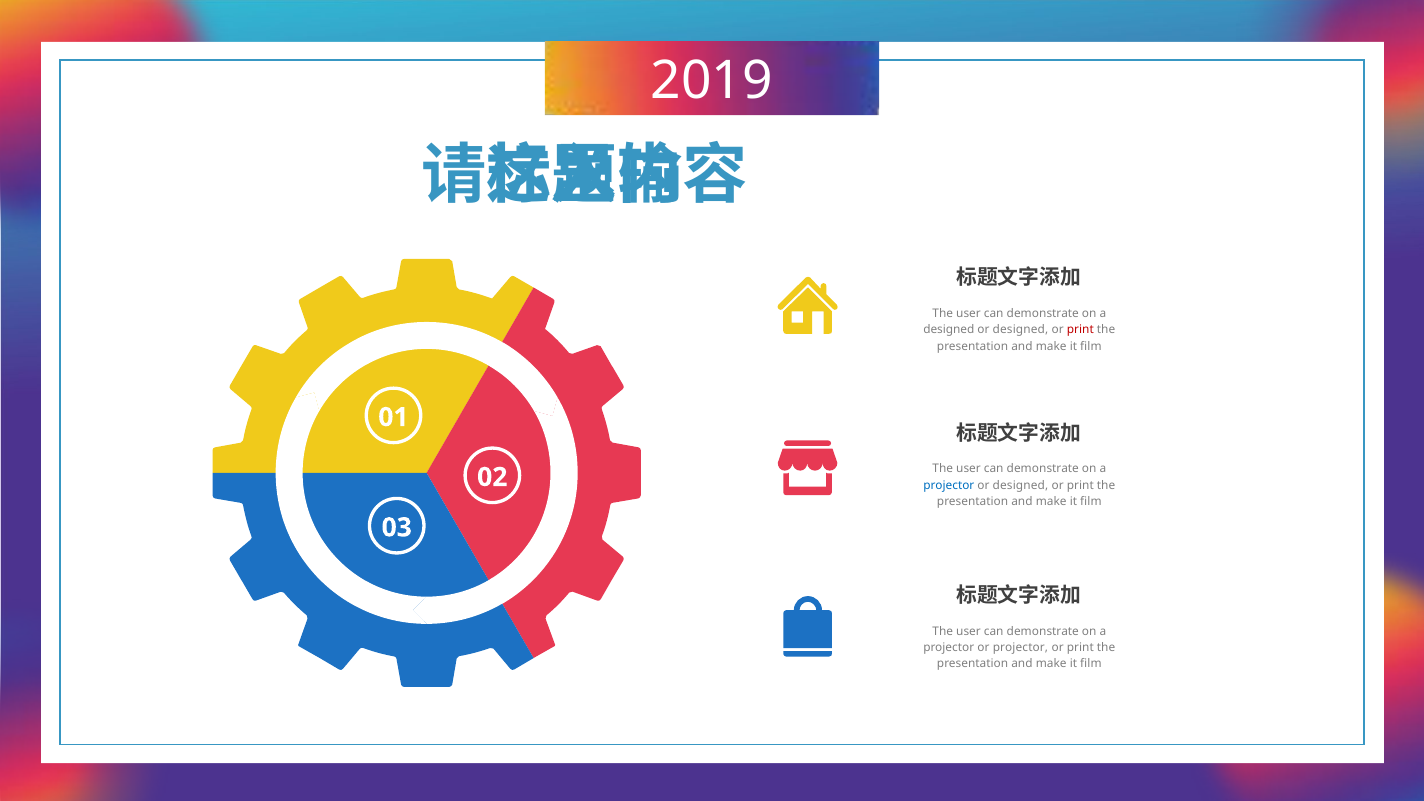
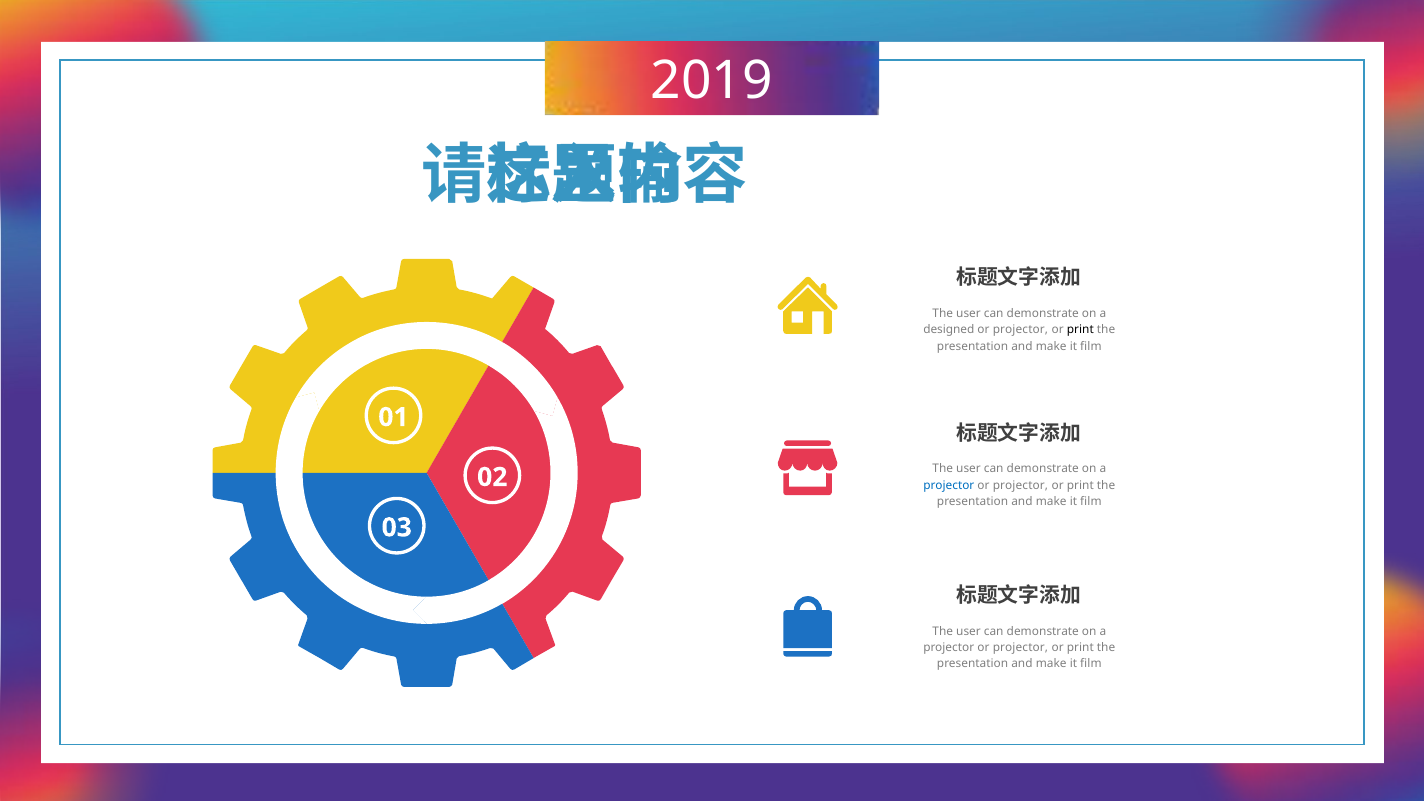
designed: designed -> projector (1020, 330)
print colour: red -> black (1080, 330)
designed: designed -> projector (1020, 485)
